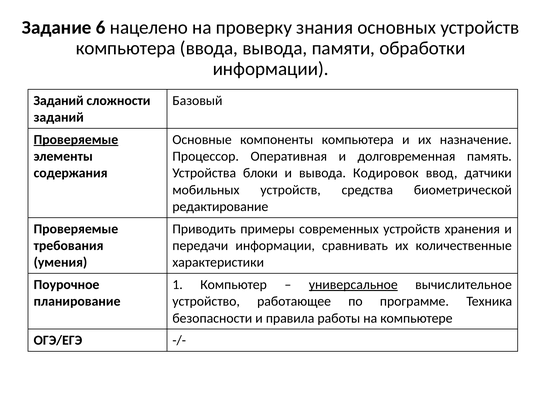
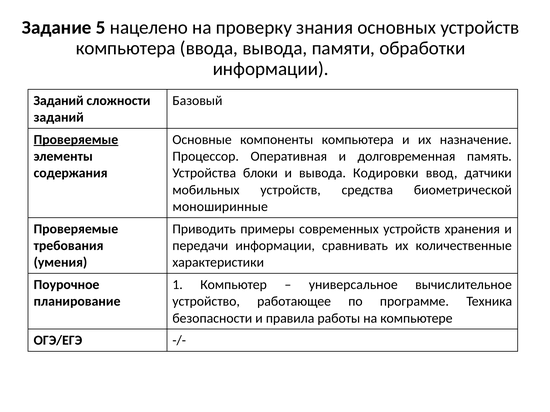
6: 6 -> 5 (101, 28)
Кодировок: Кодировок -> Кодировки (386, 173)
редактирование: редактирование -> моноширинные (220, 207)
универсальное underline: present -> none (353, 285)
